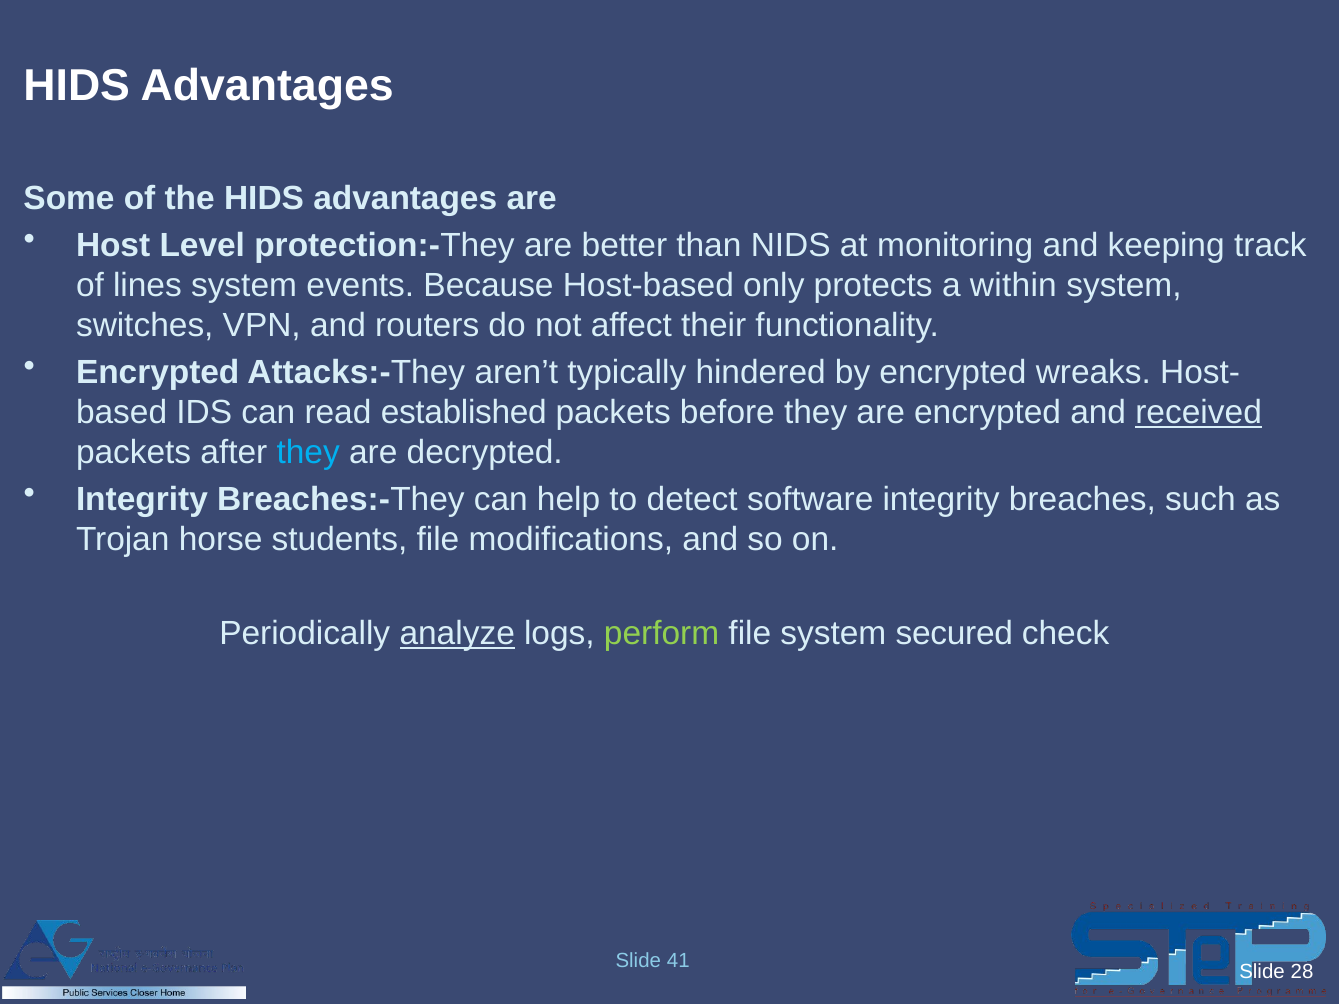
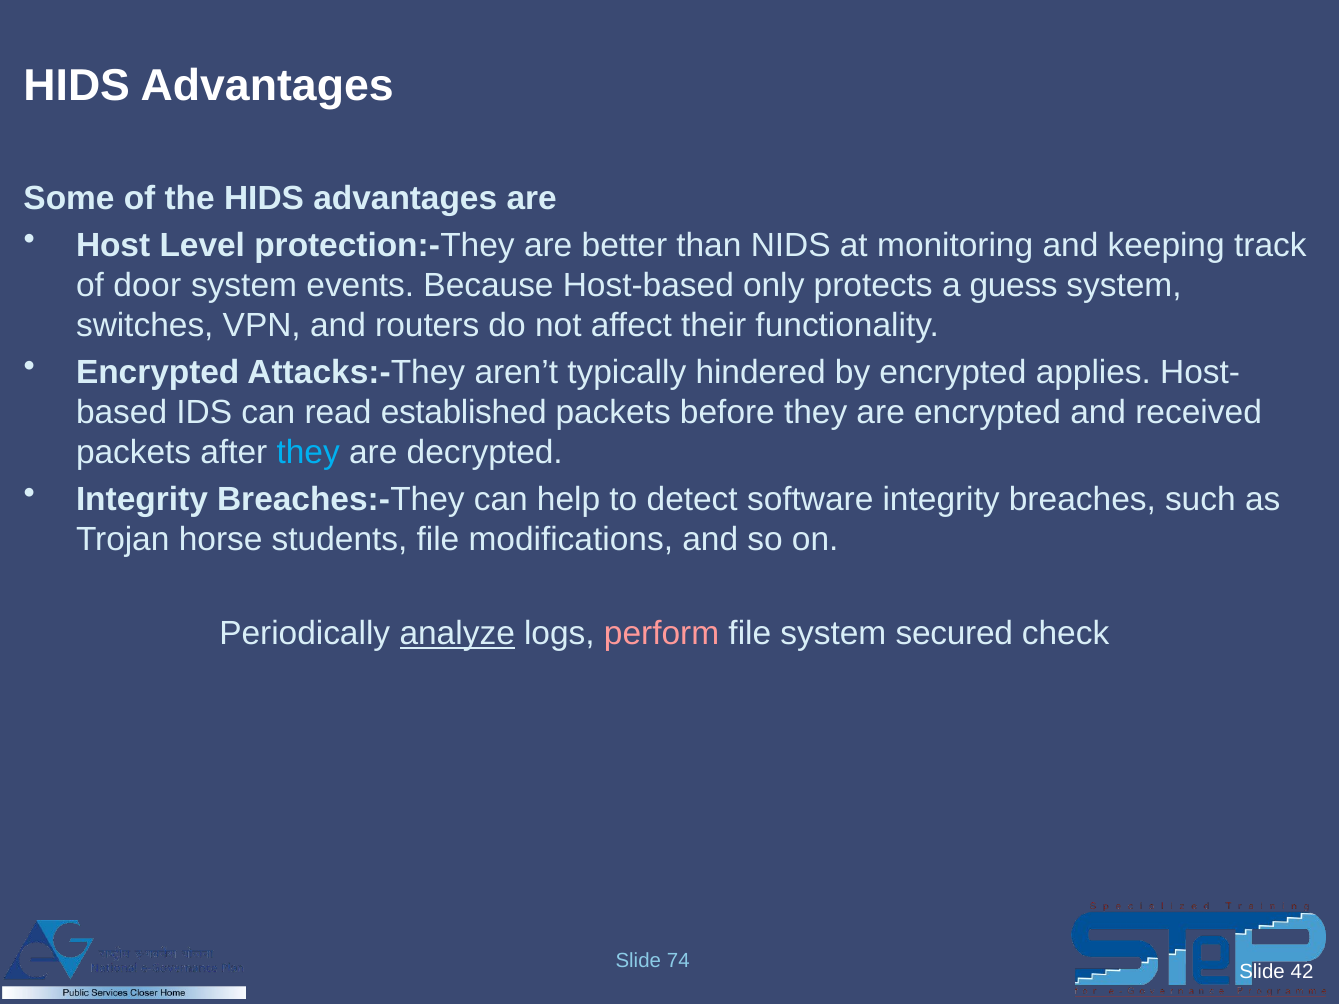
lines: lines -> door (147, 285)
within: within -> guess (1014, 285)
wreaks: wreaks -> applies (1093, 372)
received underline: present -> none (1199, 412)
perform colour: light green -> pink (662, 633)
41: 41 -> 74 (678, 961)
28: 28 -> 42 (1302, 972)
